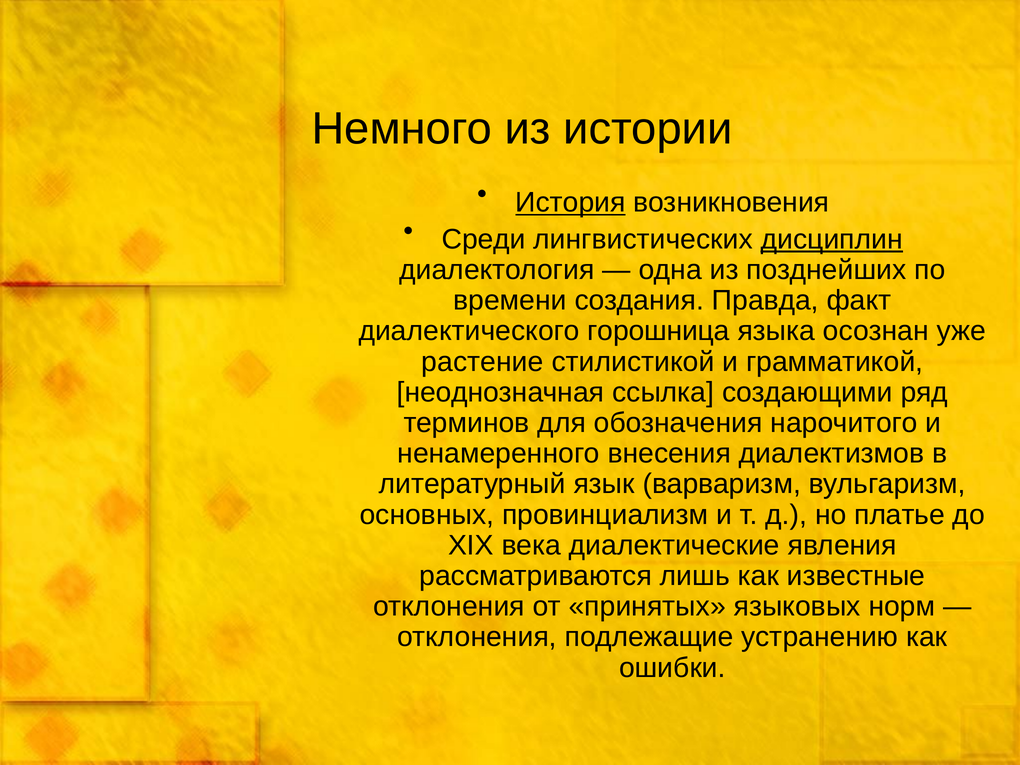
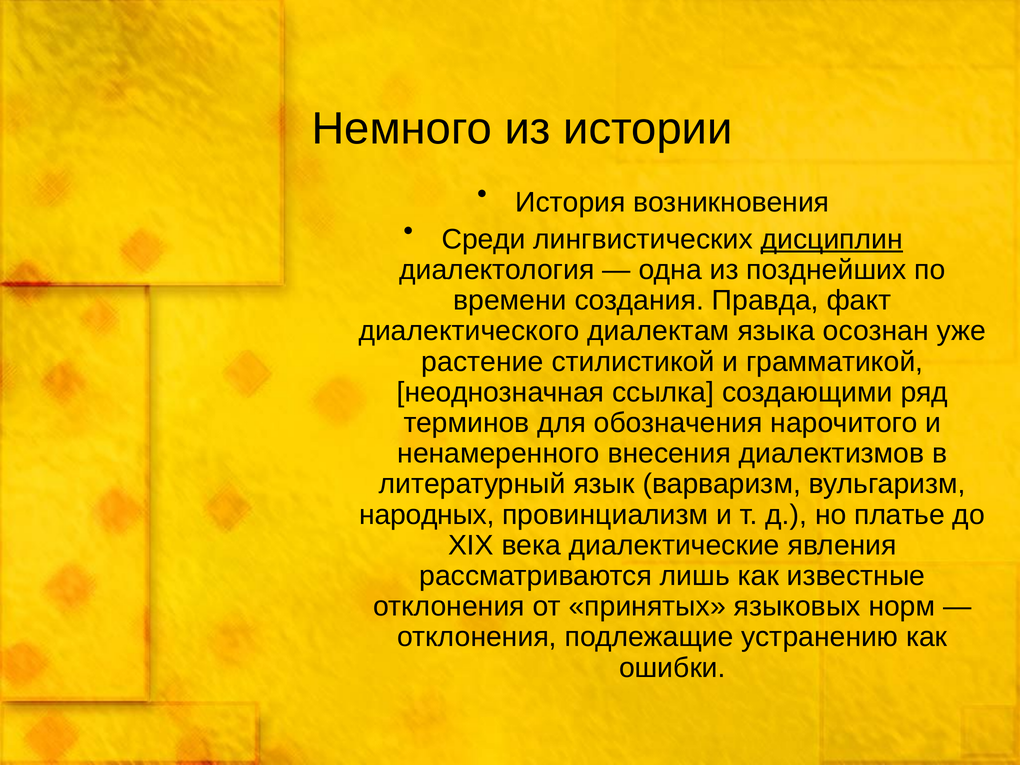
История underline: present -> none (570, 203)
горошница: горошница -> диалектам (658, 331)
основных: основных -> народных (427, 515)
